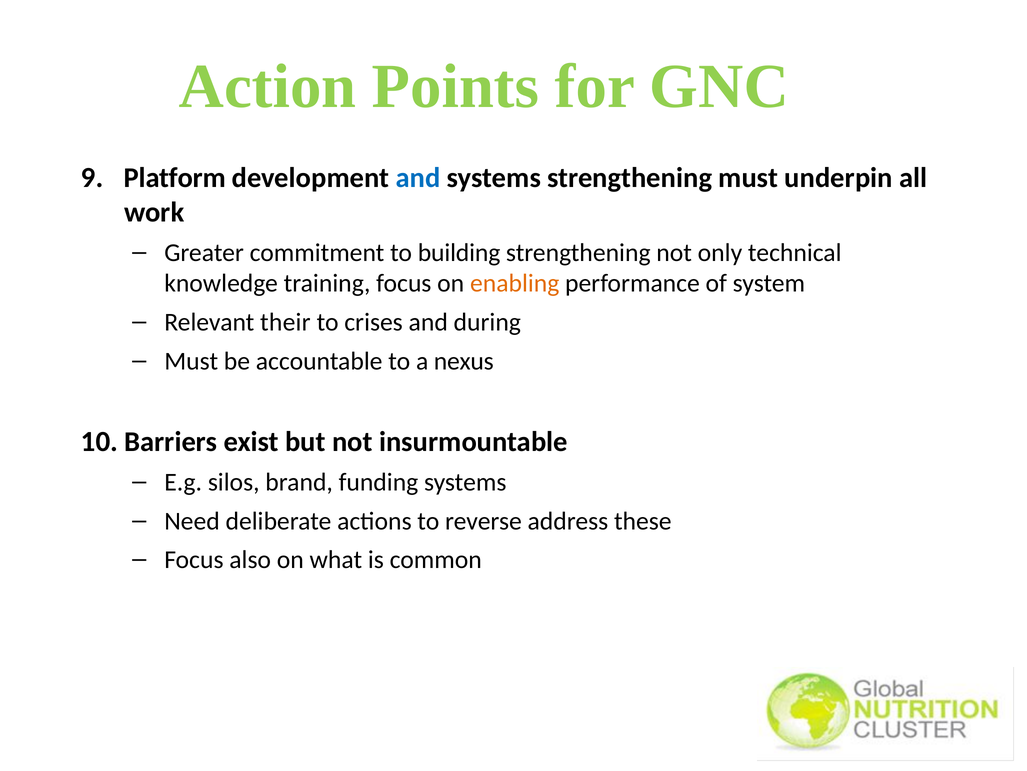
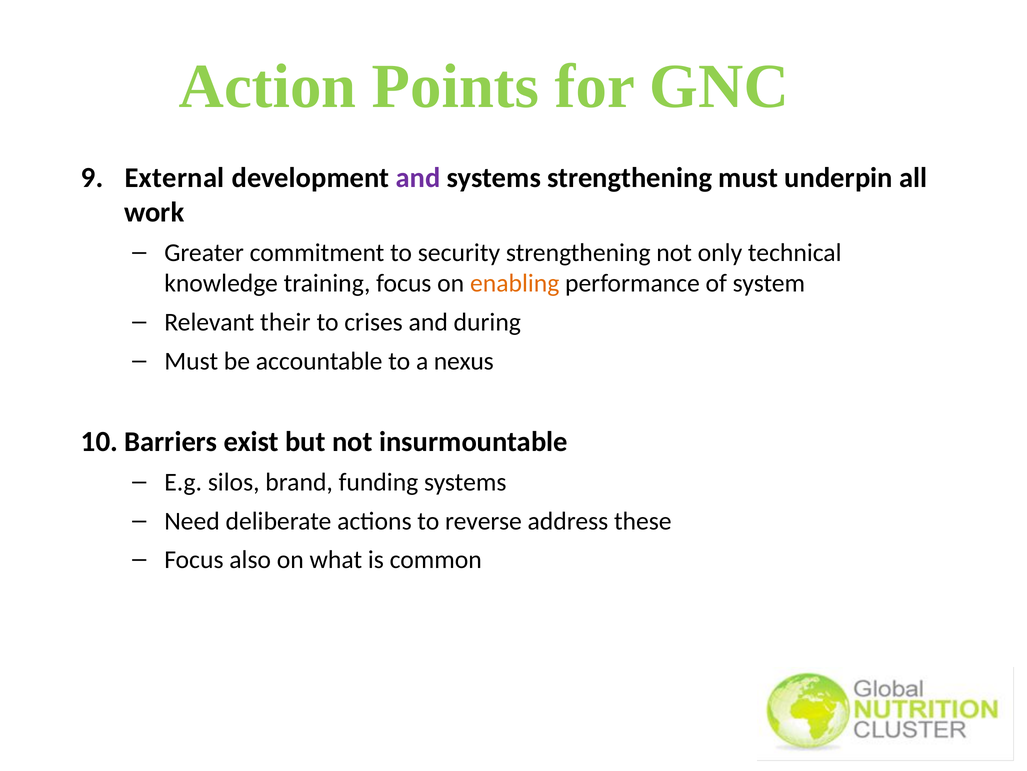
Platform: Platform -> External (175, 178)
and colour: blue -> purple (418, 178)
building: building -> security (459, 252)
